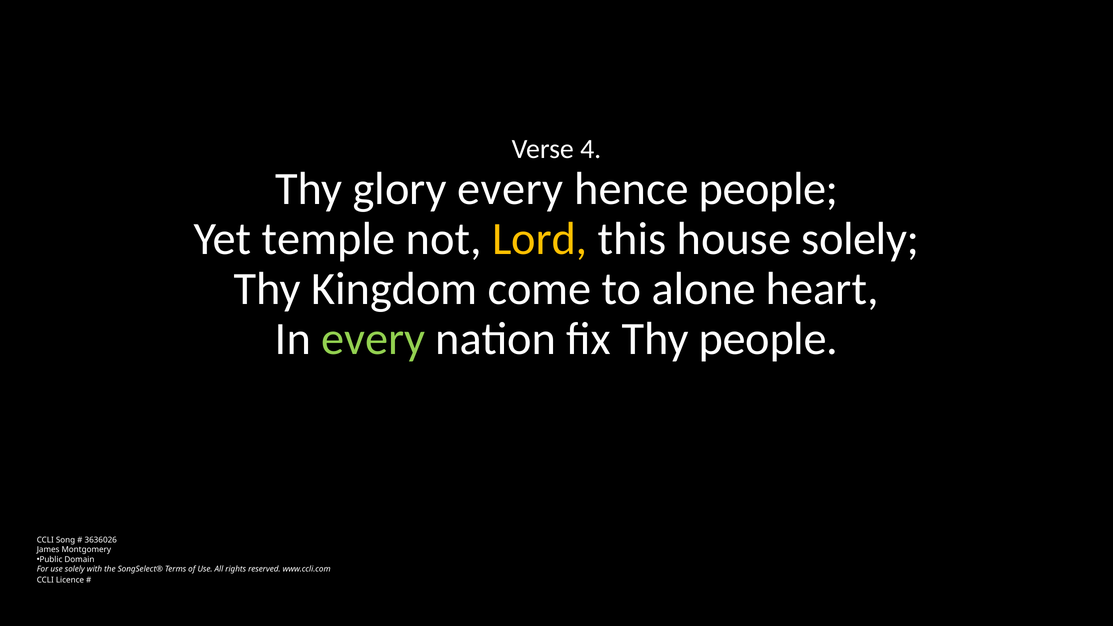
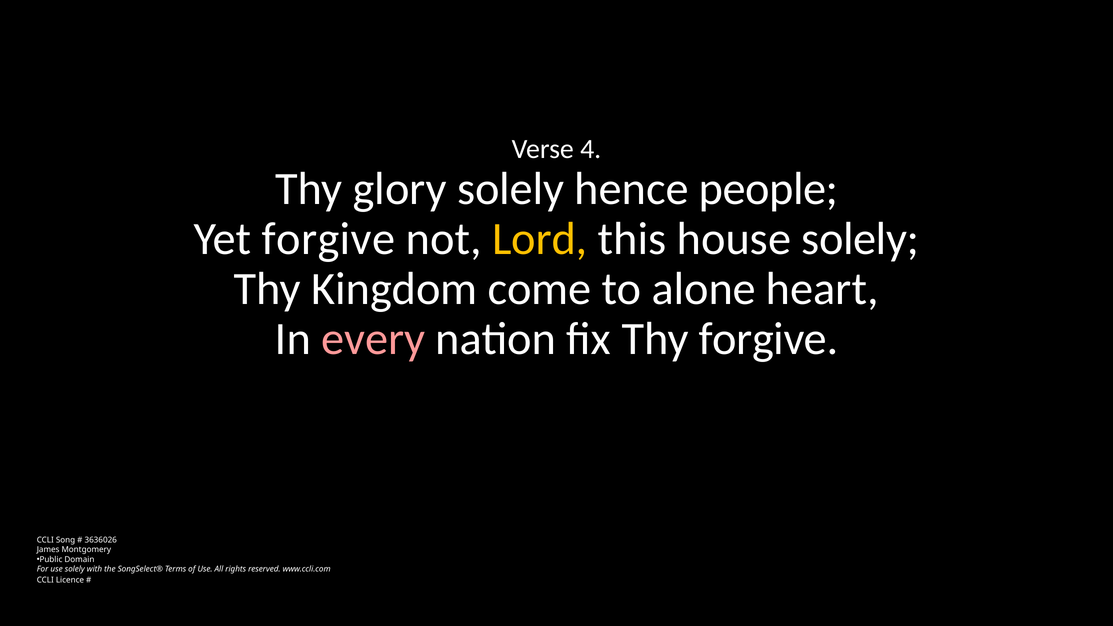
glory every: every -> solely (511, 189)
Yet temple: temple -> forgive (328, 239)
every colour: light green -> pink (373, 339)
Thy people: people -> forgive (768, 339)
